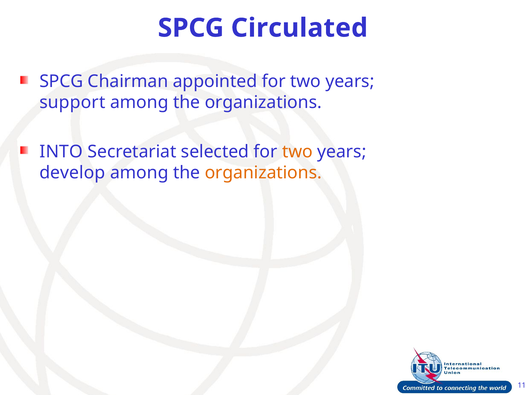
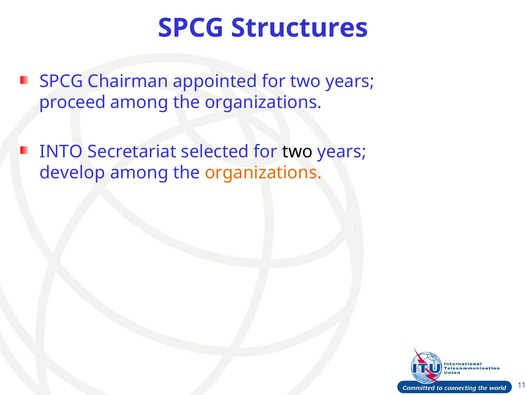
Circulated: Circulated -> Structures (300, 28)
support: support -> proceed (73, 102)
two colour: orange -> black (297, 151)
